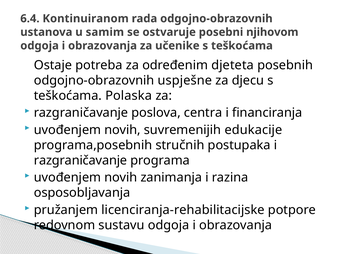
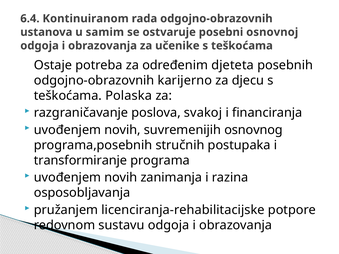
njihovom: njihovom -> osnovnoj (272, 32)
uspješne: uspješne -> karijerno (185, 80)
centra: centra -> svakoj (203, 113)
edukacije: edukacije -> osnovnog (254, 130)
razgraničavanje: razgraničavanje -> transformiranje (80, 160)
